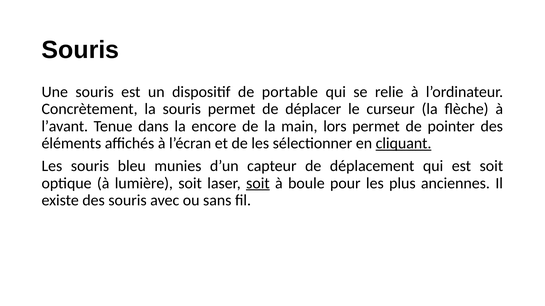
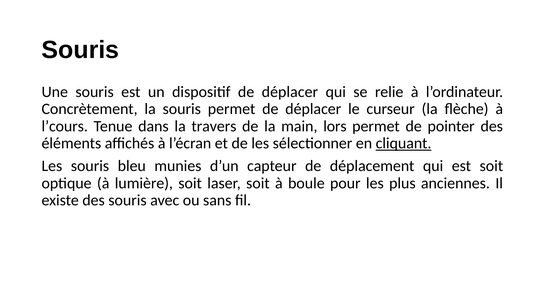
dispositif de portable: portable -> déplacer (290, 92)
l’avant: l’avant -> l’cours (65, 126)
encore: encore -> travers (214, 126)
soit underline: present -> none (258, 183)
